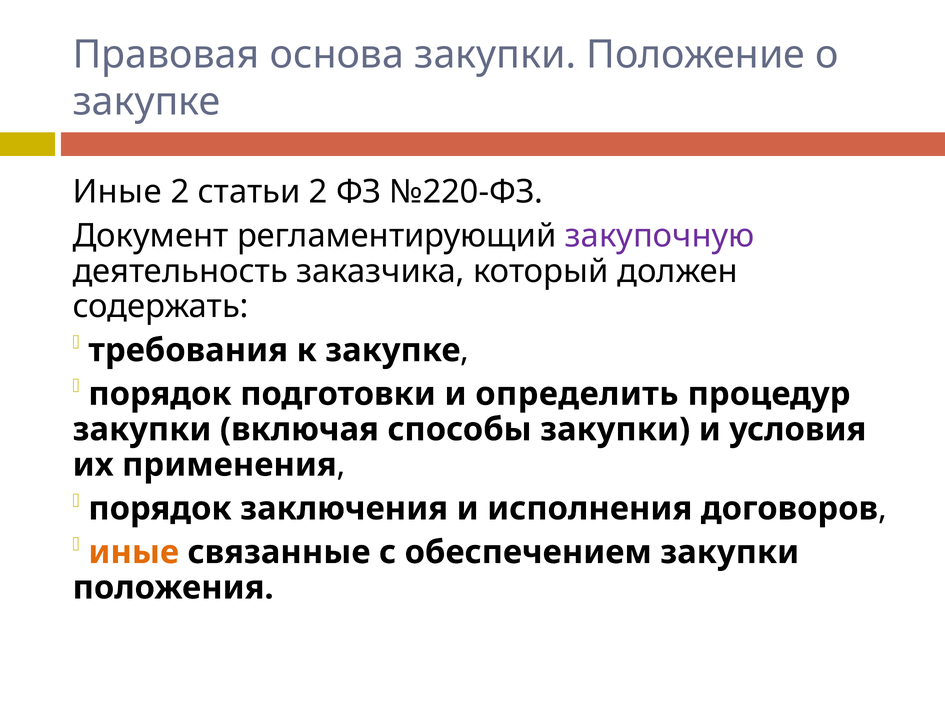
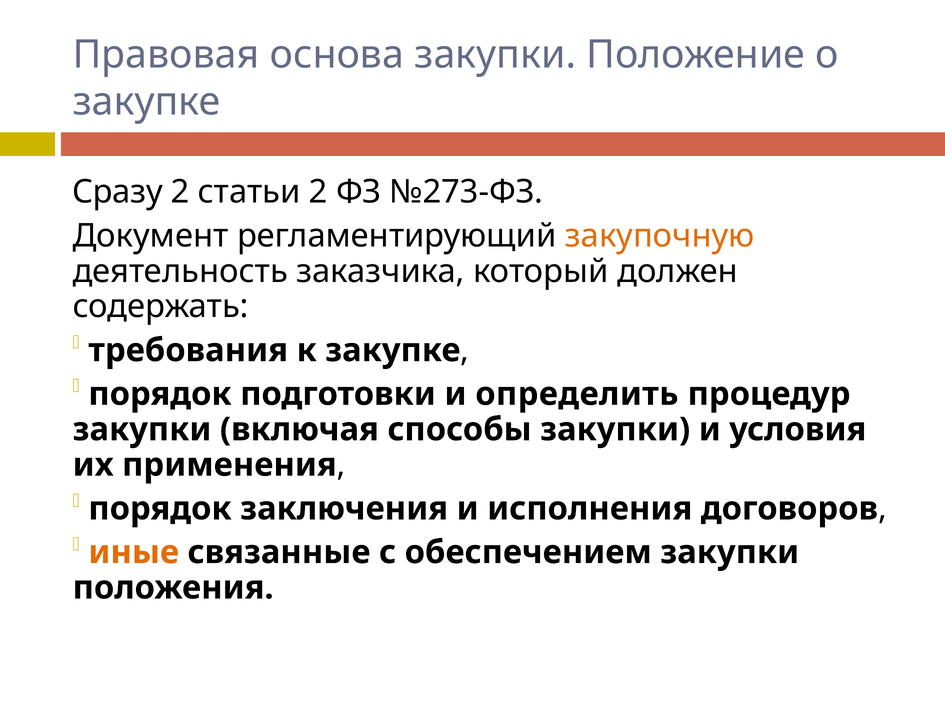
Иные: Иные -> Сразу (117, 192)
№220-ФЗ: №220-ФЗ -> №273-ФЗ (466, 192)
закупочную colour: purple -> orange (660, 236)
